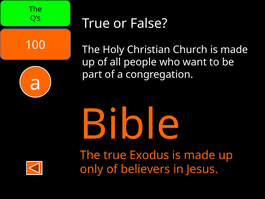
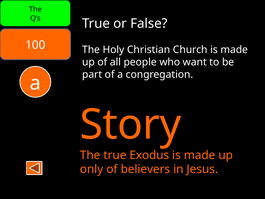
Bible: Bible -> Story (130, 125)
